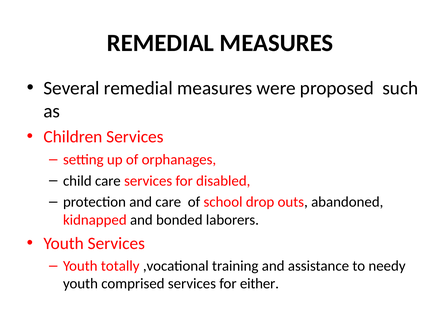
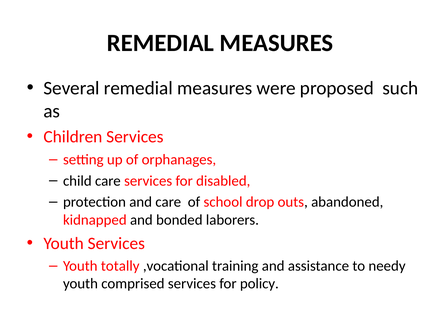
either: either -> policy (259, 284)
